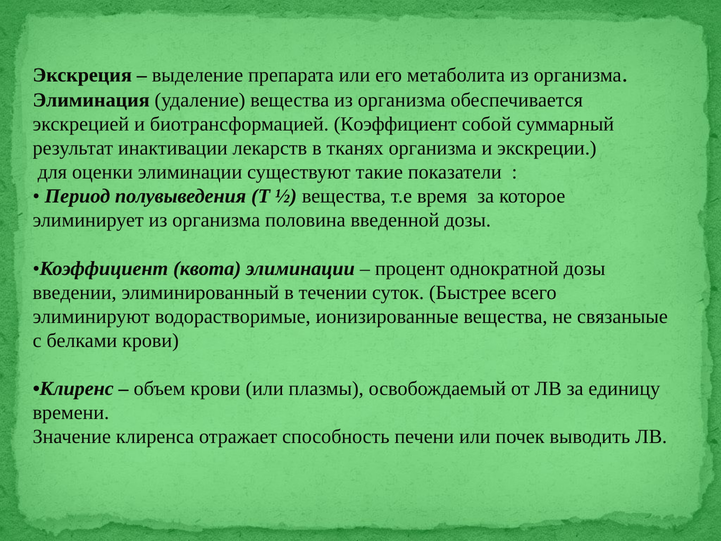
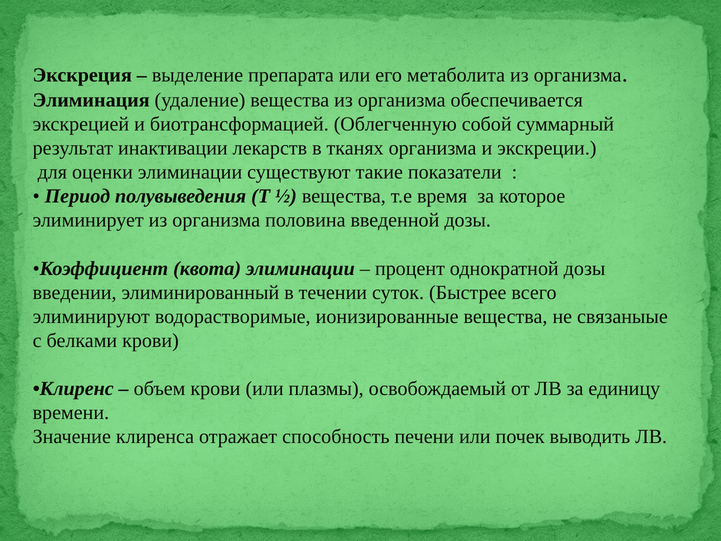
биотрансформацией Коэффициент: Коэффициент -> Облегченную (395, 124)
